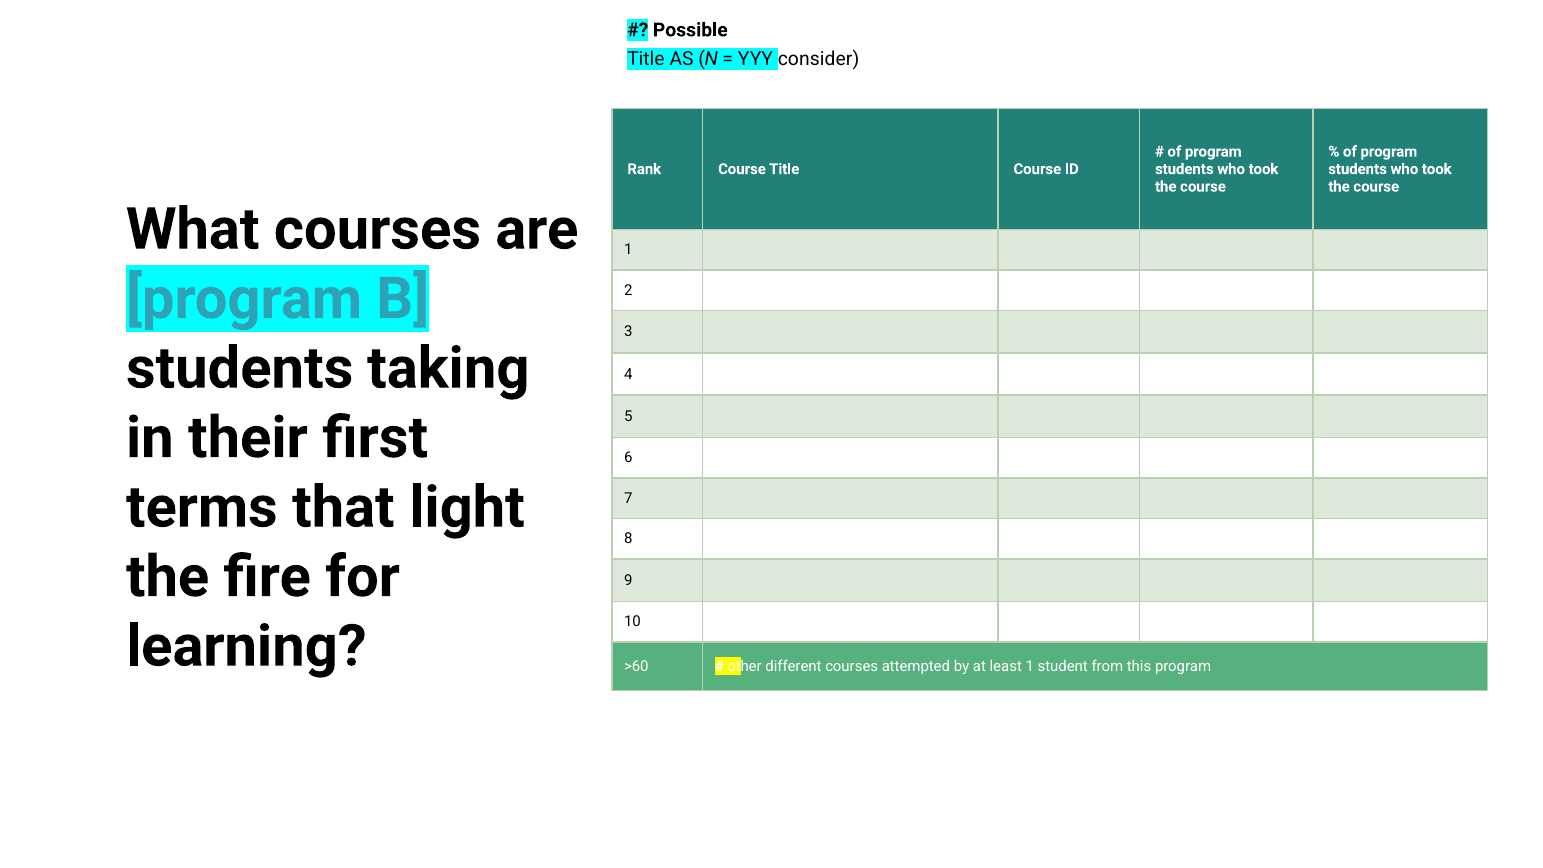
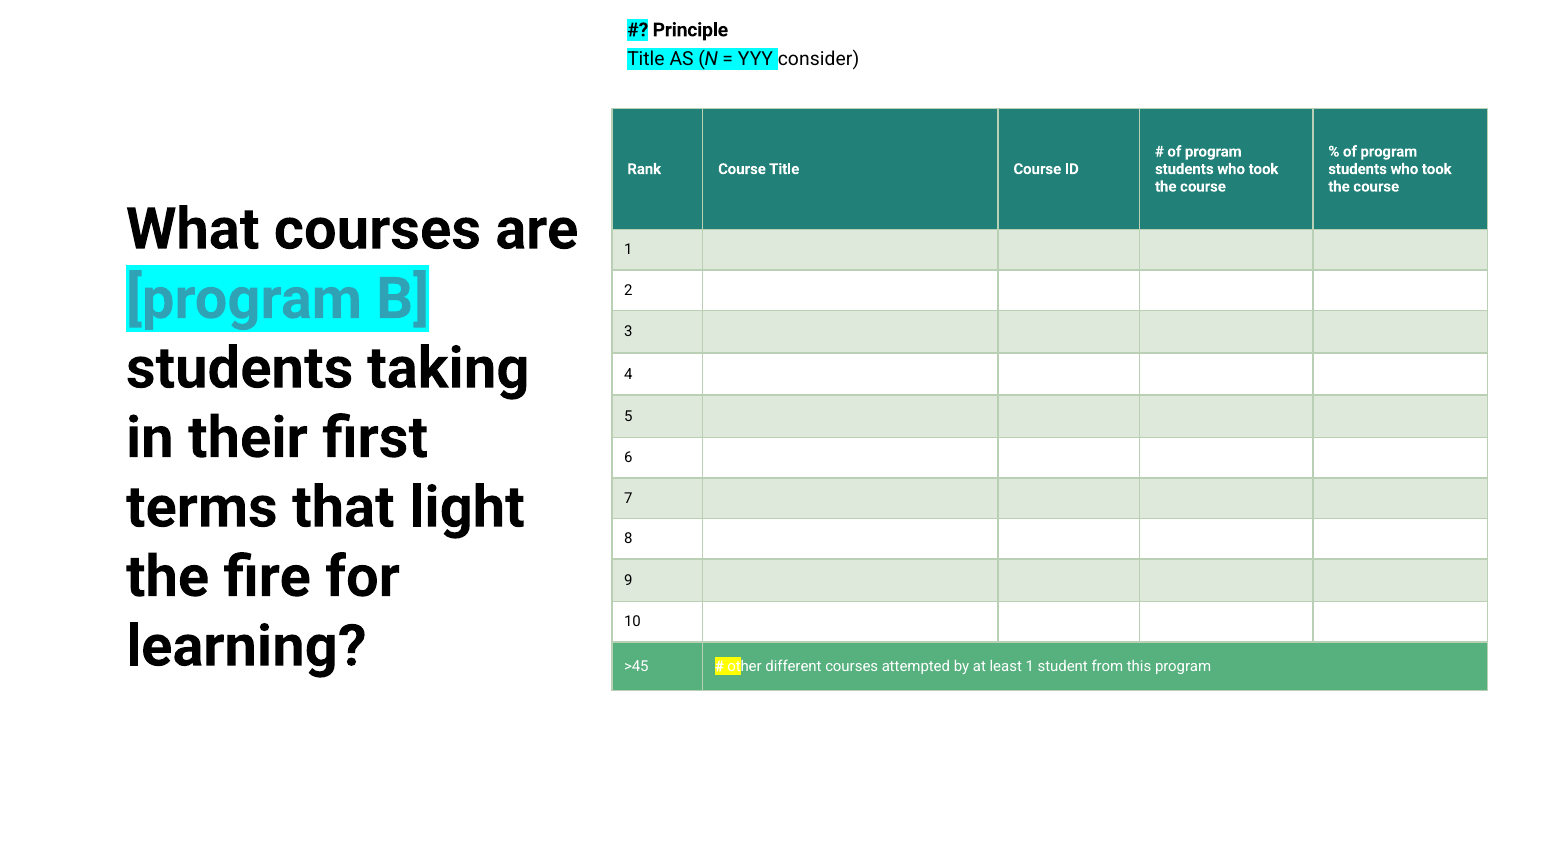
Possible: Possible -> Principle (690, 30)
>60: >60 -> >45 (636, 666)
